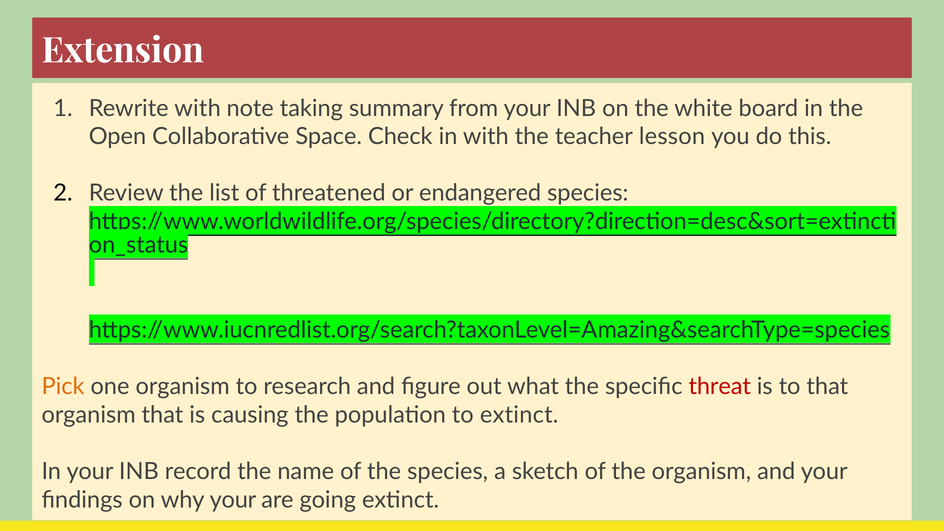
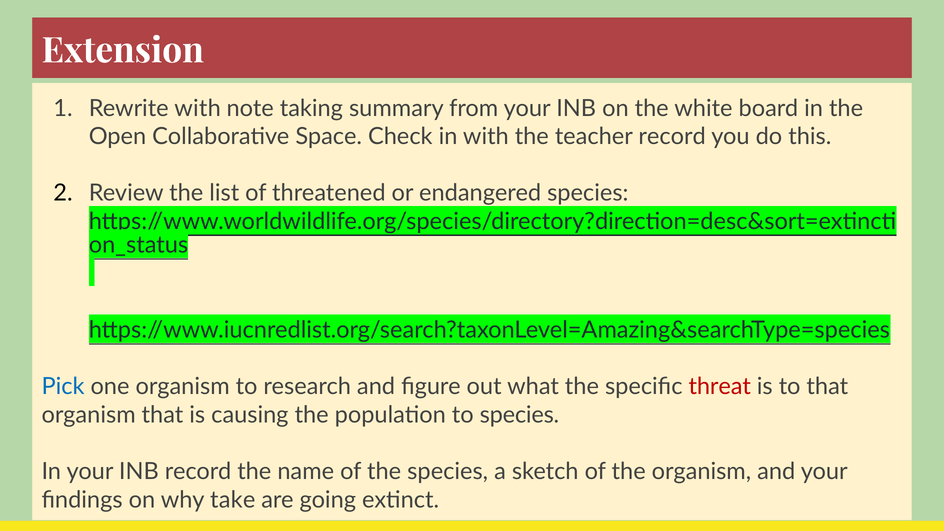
teacher lesson: lesson -> record (672, 137)
Pick colour: orange -> blue (63, 387)
to extinct: extinct -> species (519, 415)
why your: your -> take (233, 500)
